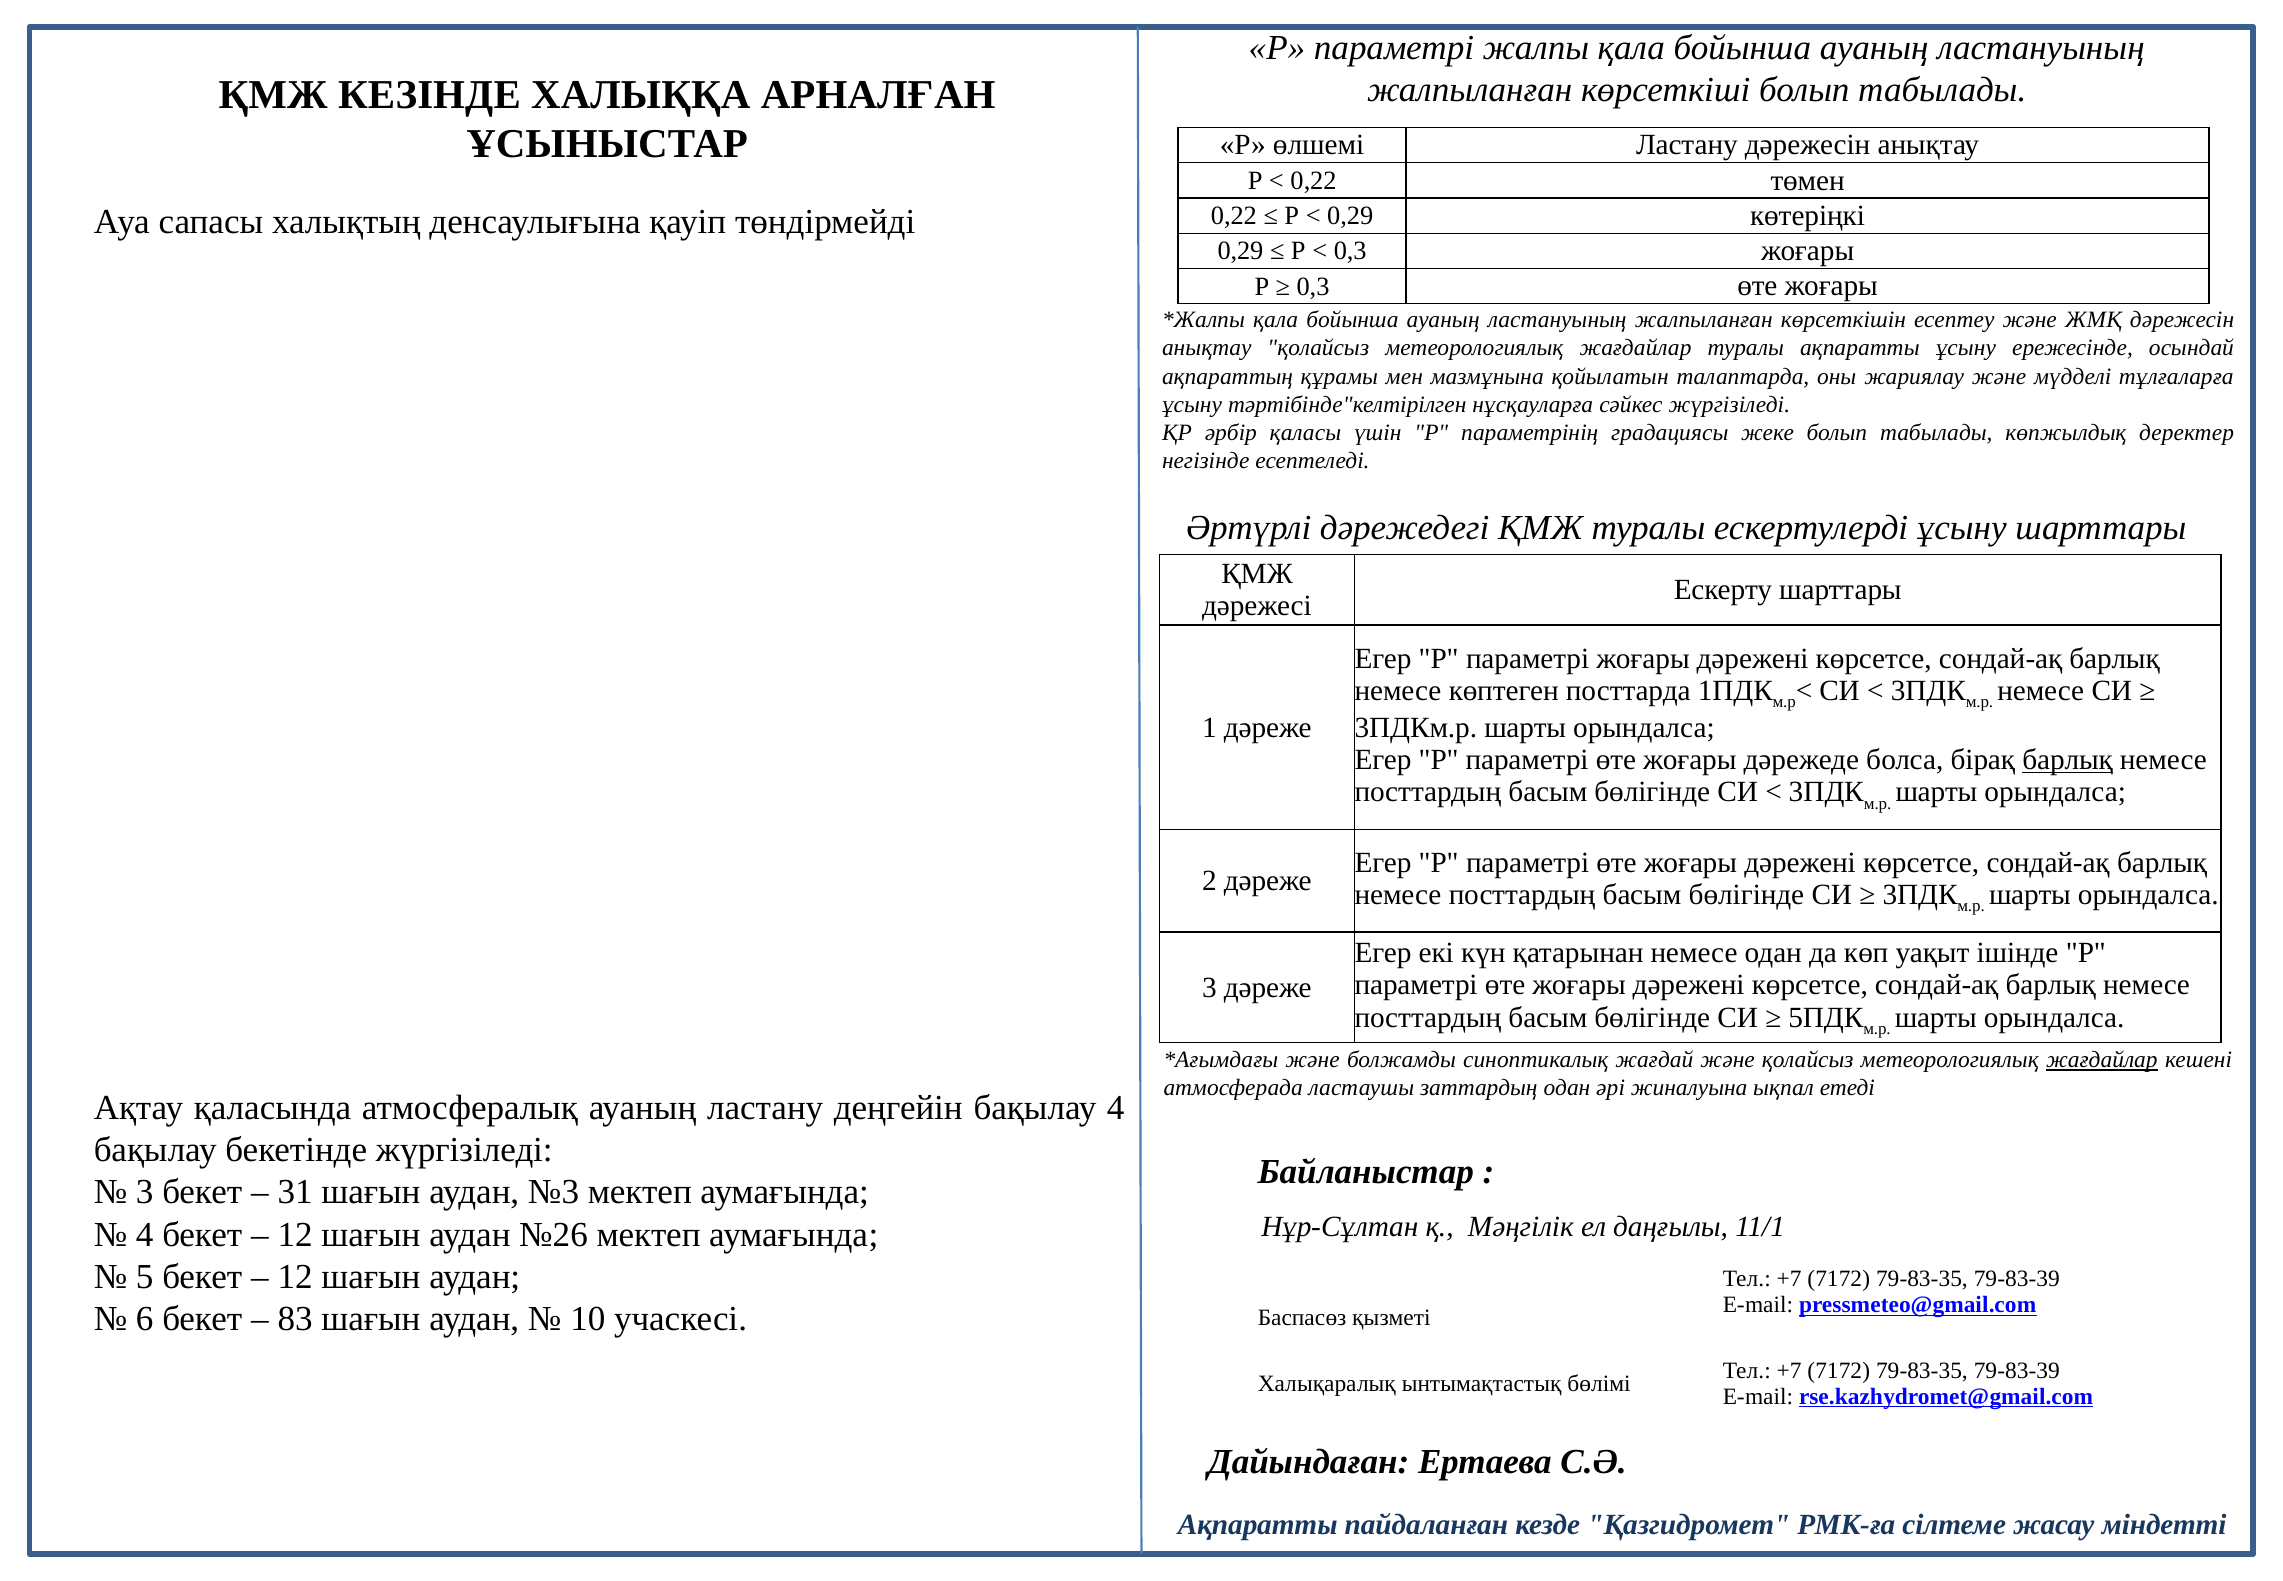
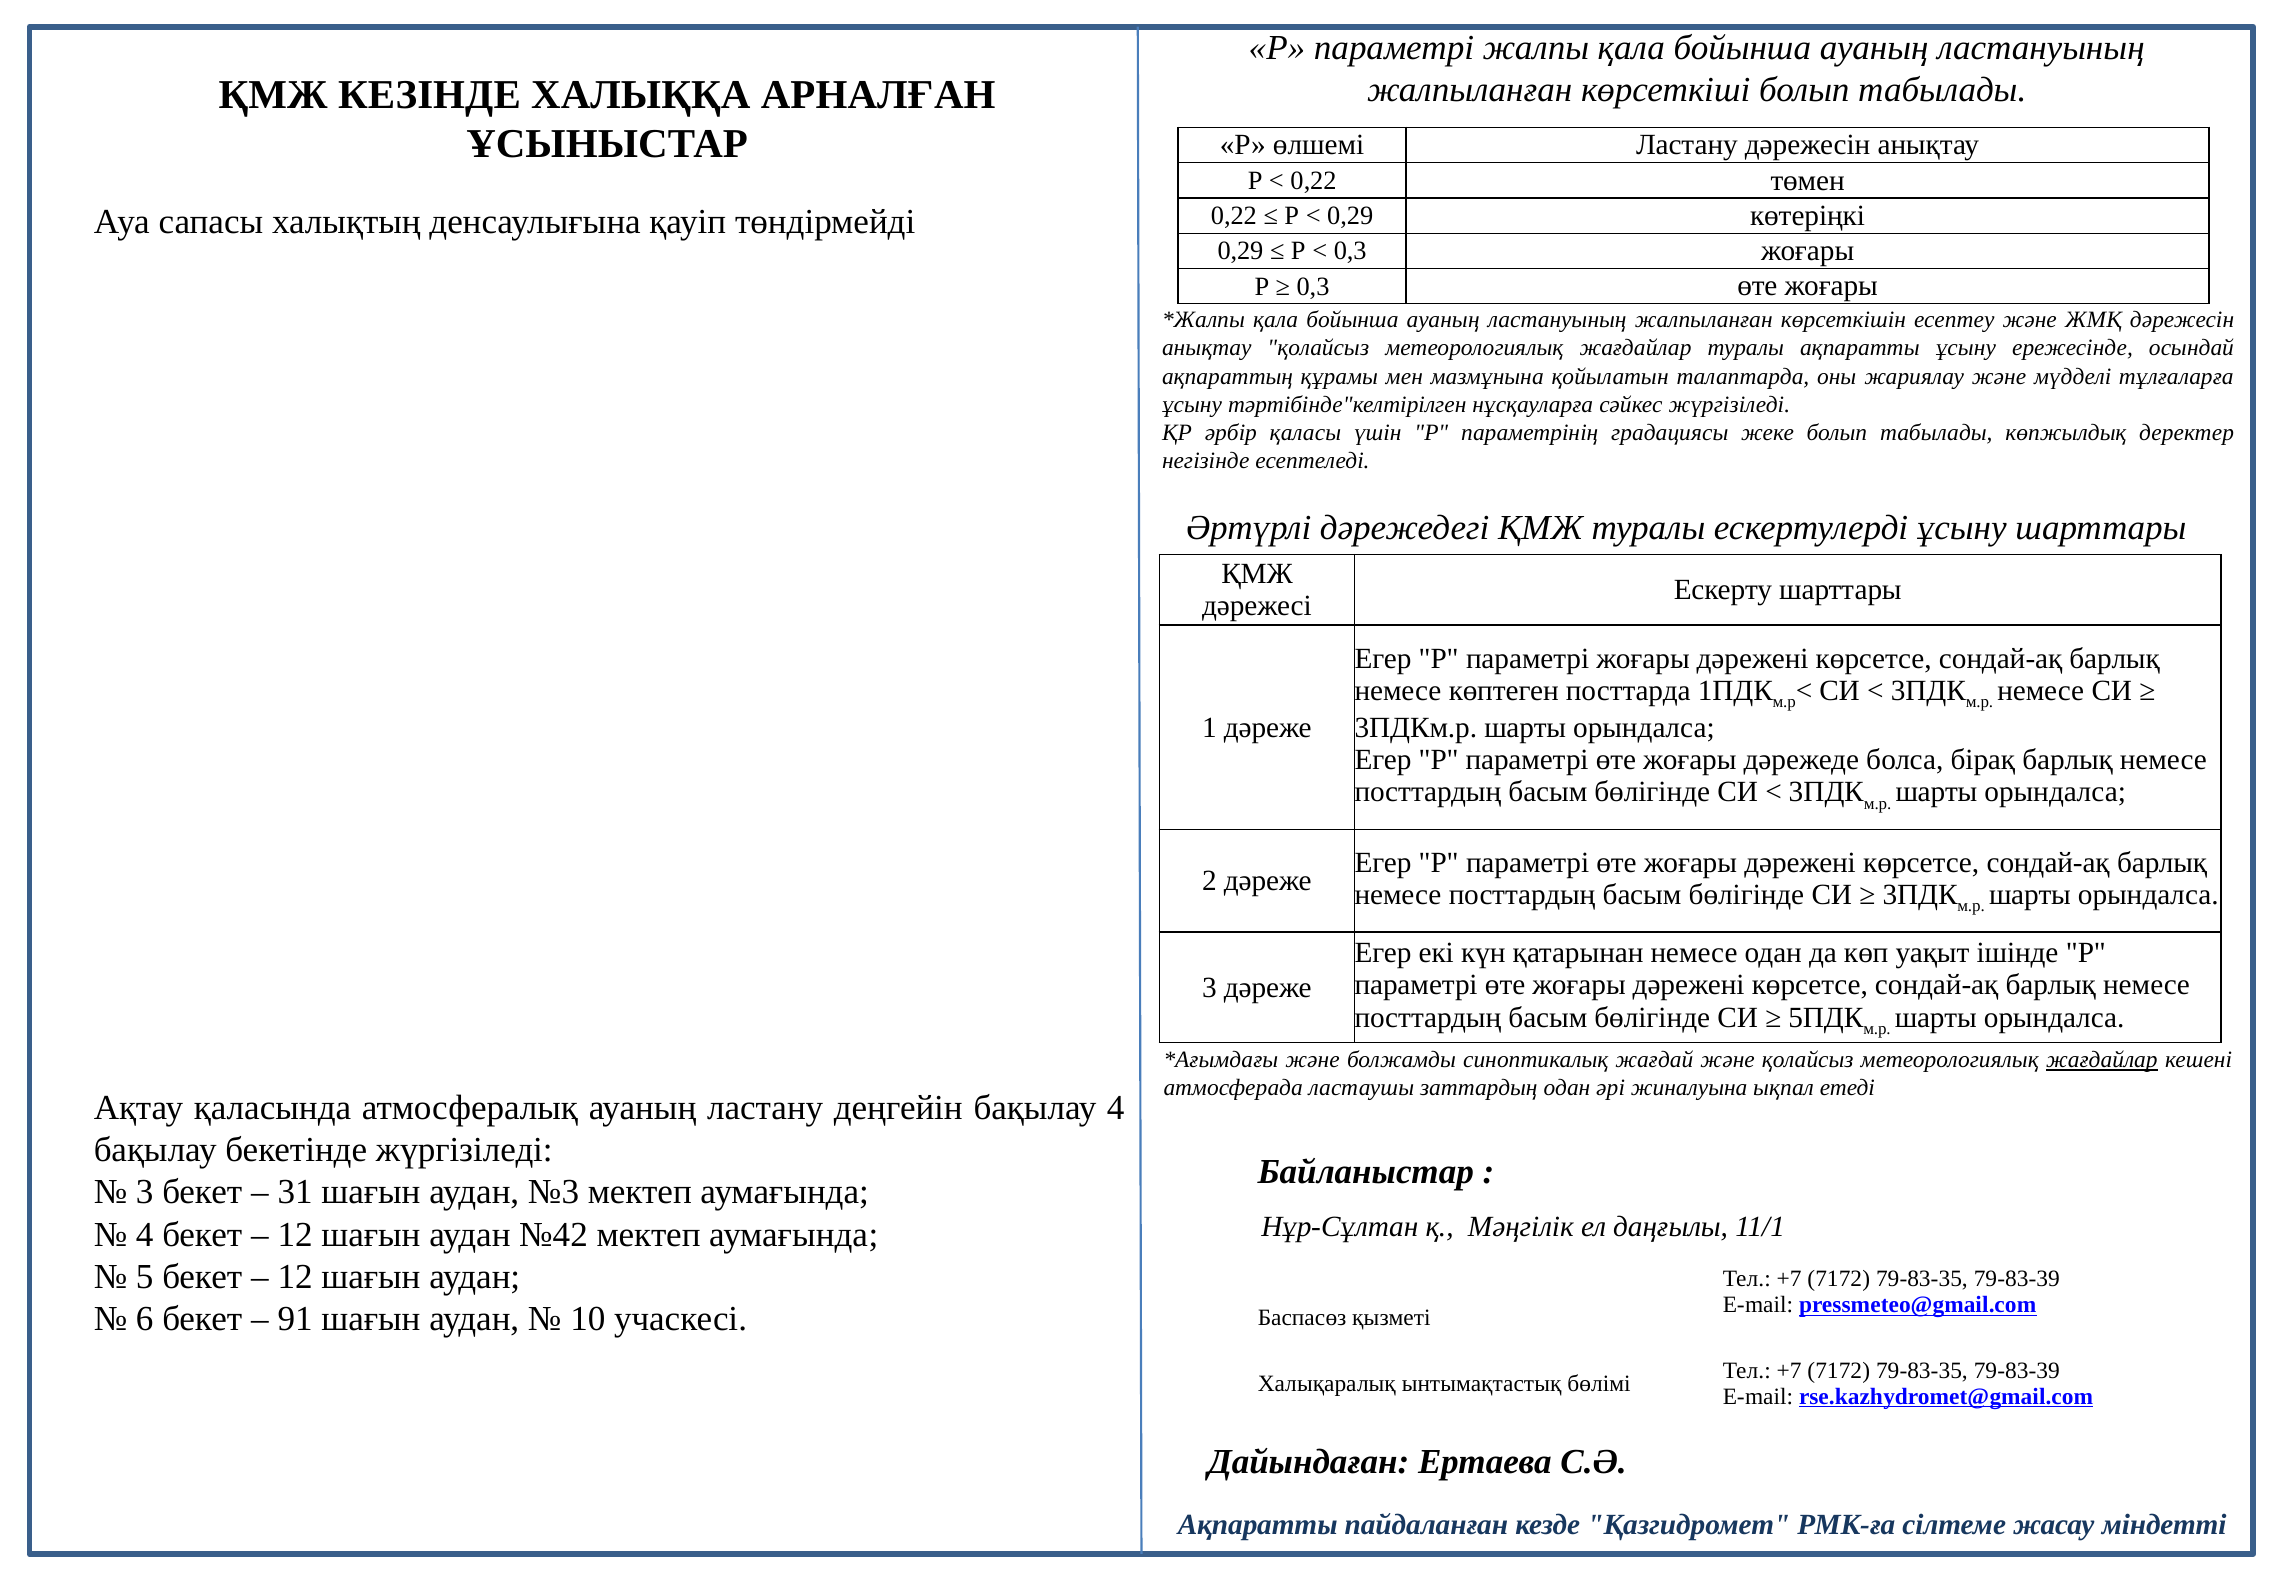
барлық underline: present -> none (2068, 760)
№26: №26 -> №42 (553, 1234)
83: 83 -> 91 (295, 1318)
